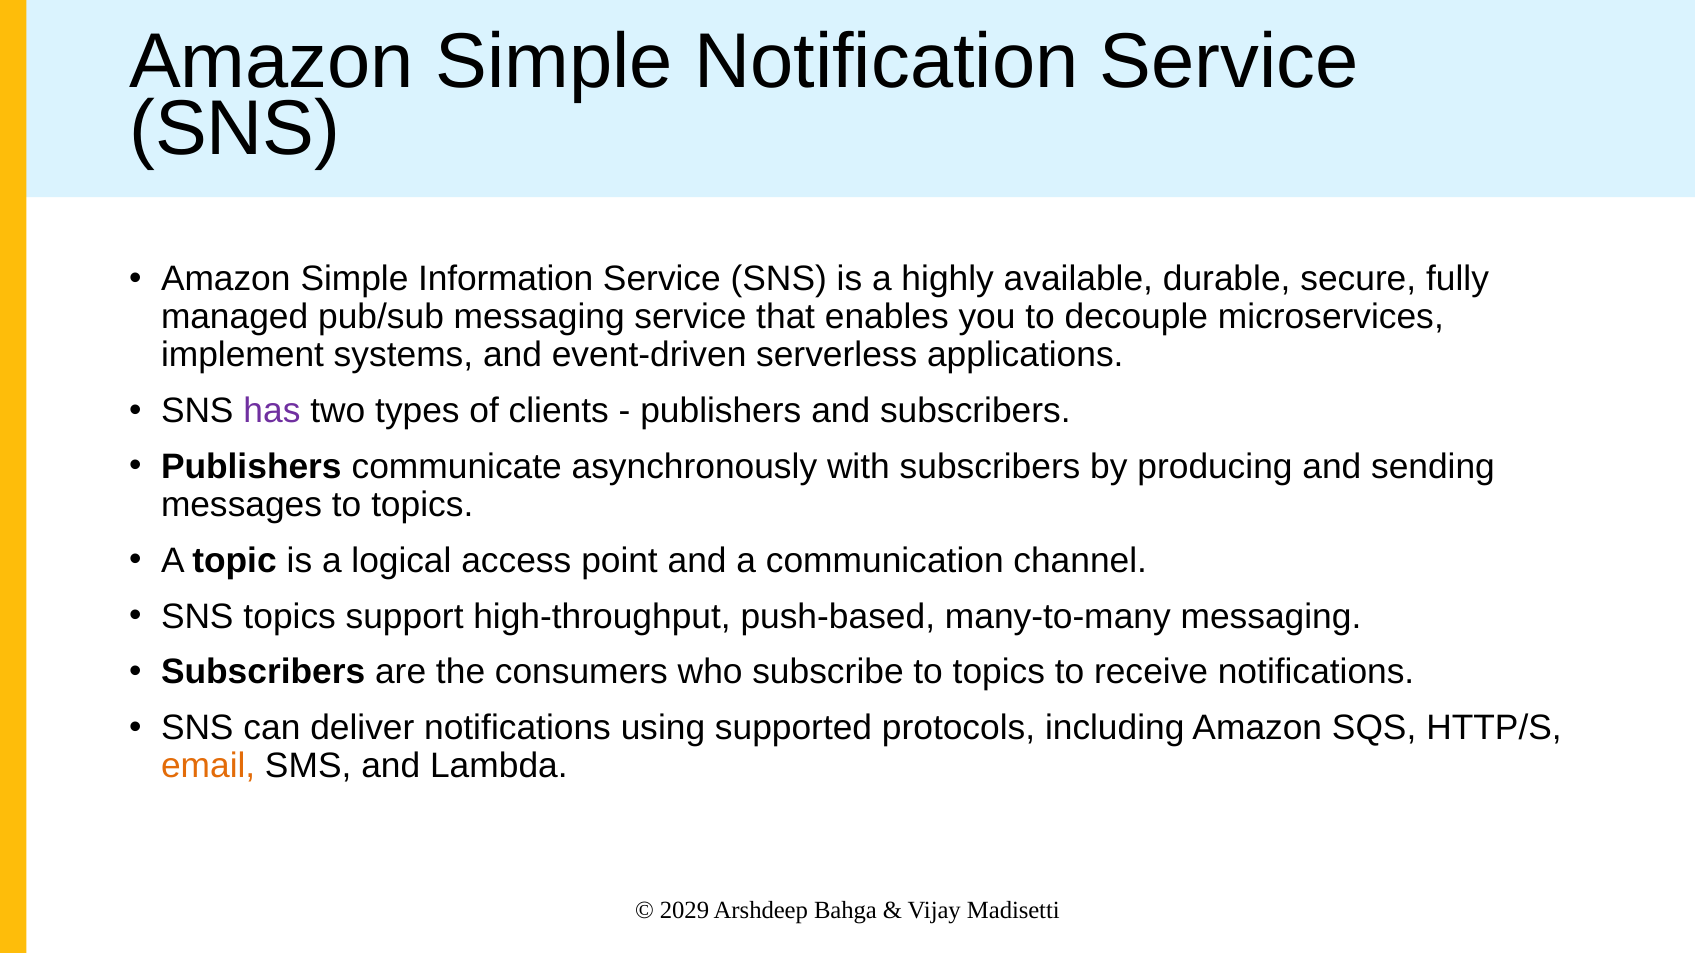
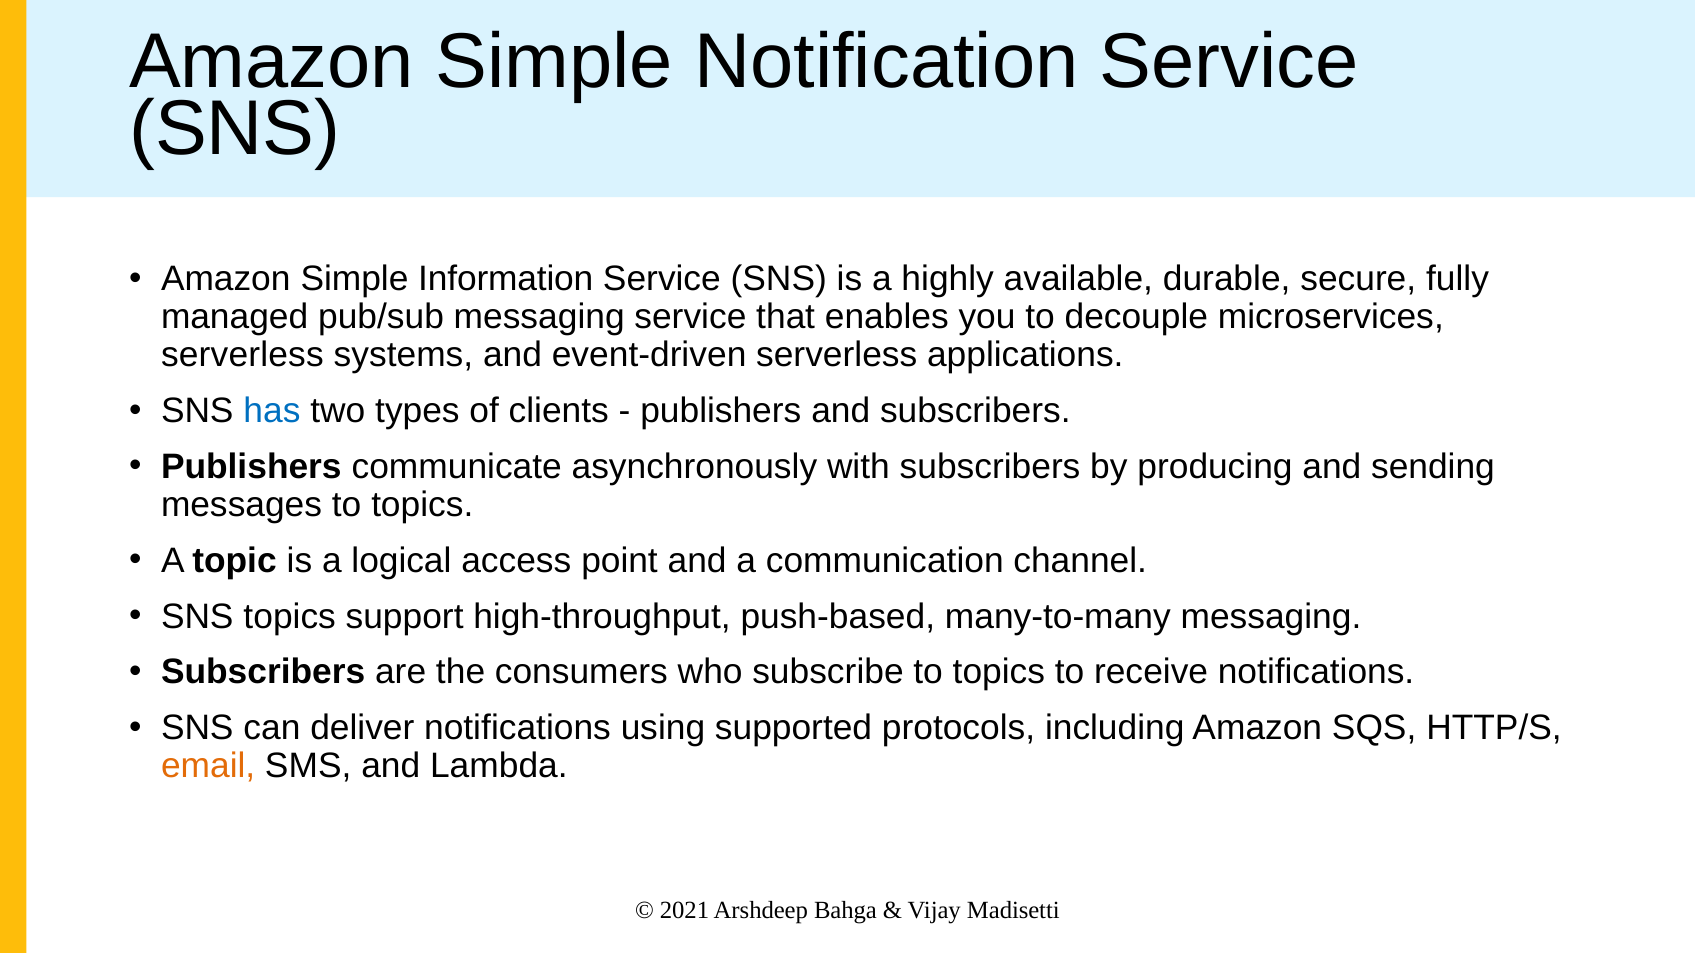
implement: implement -> serverless (242, 355)
has colour: purple -> blue (272, 411)
2029: 2029 -> 2021 (684, 911)
